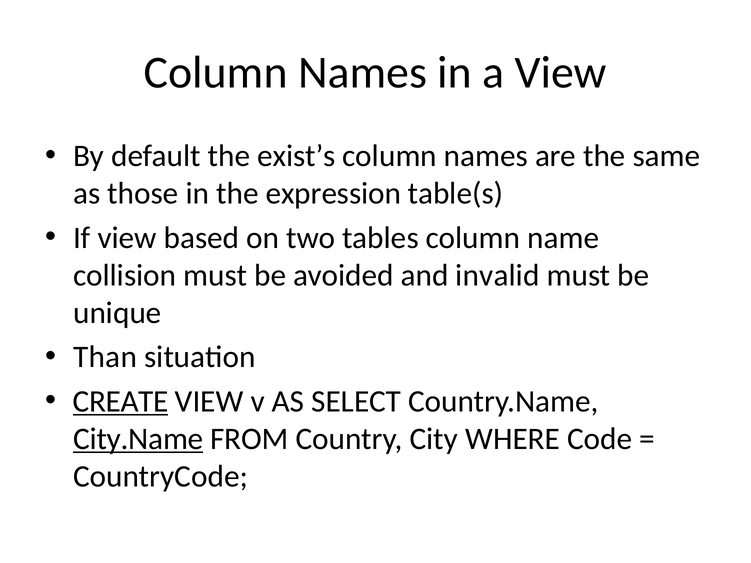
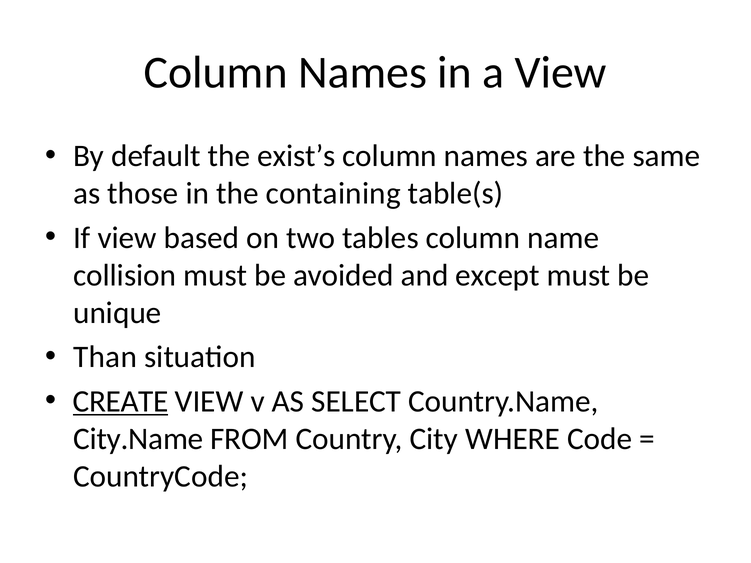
expression: expression -> containing (333, 194)
invalid: invalid -> except (498, 275)
City.Name underline: present -> none (138, 439)
